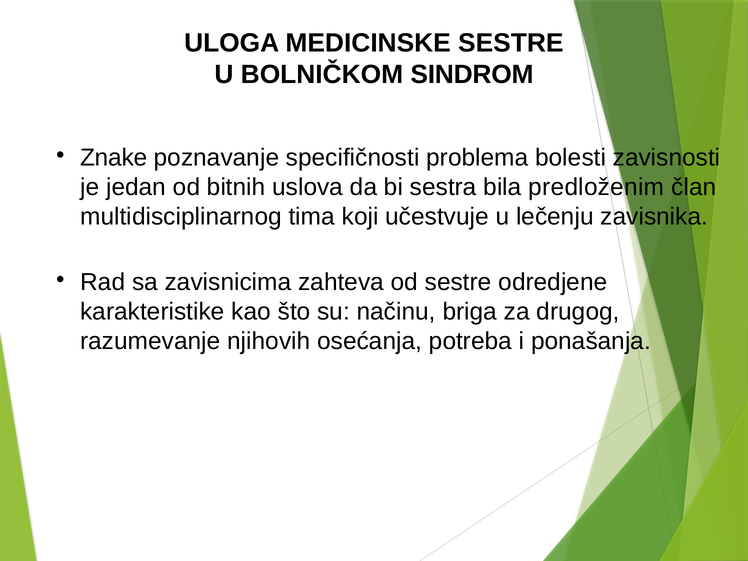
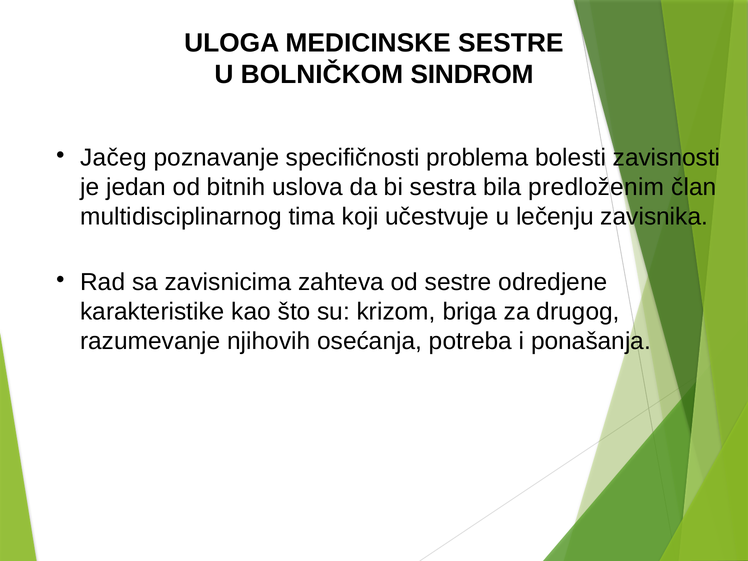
Znake: Znake -> Jačeg (114, 158)
načinu: načinu -> krizom (396, 312)
